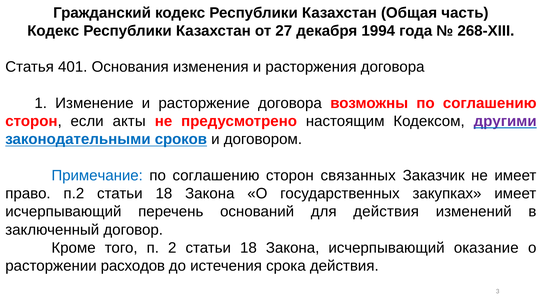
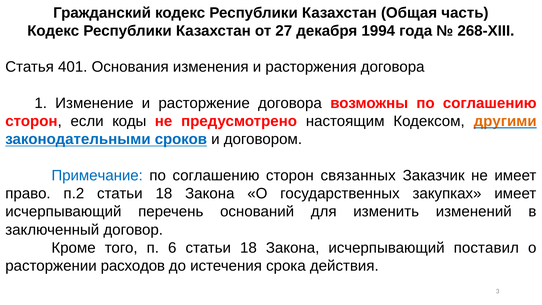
акты: акты -> коды (129, 121)
другими colour: purple -> orange (505, 121)
для действия: действия -> изменить (386, 212)
2: 2 -> 6 (172, 248)
оказание: оказание -> поставил (486, 248)
